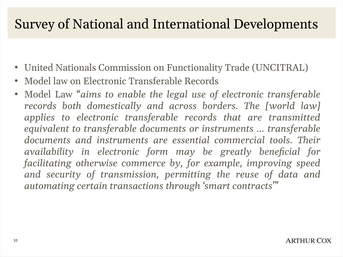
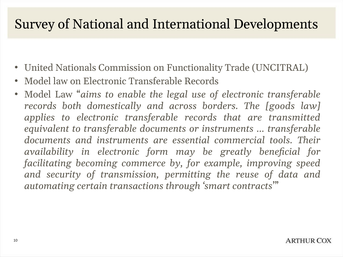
world: world -> goods (280, 106)
otherwise: otherwise -> becoming (97, 163)
